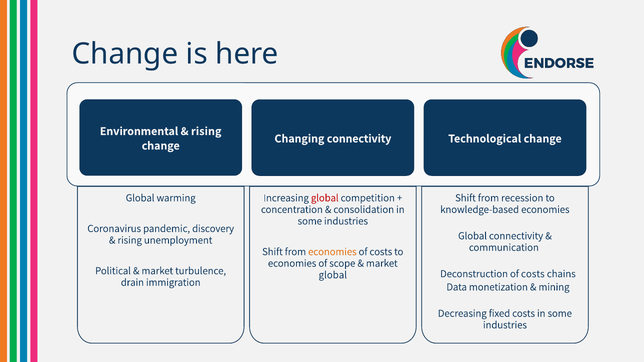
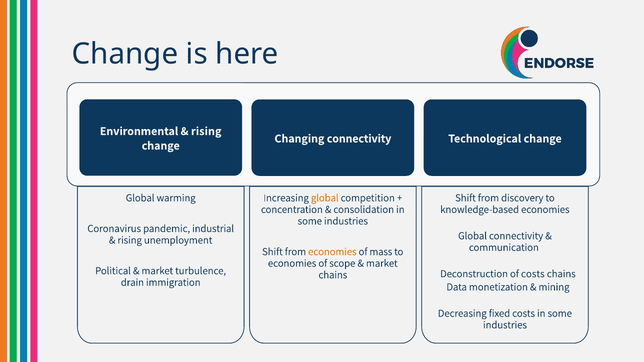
global colour: red -> orange (325, 198)
recession: recession -> discovery (522, 198)
discovery: discovery -> industrial (213, 229)
costs: costs -> mass (381, 252)
global: global -> chains (333, 275)
